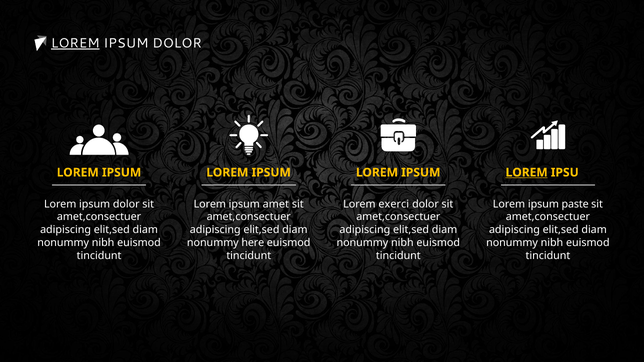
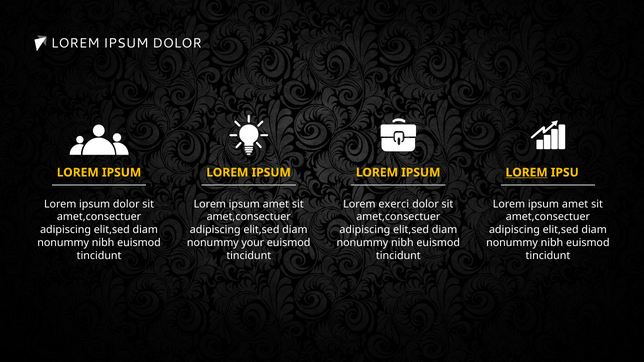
LOREM underline: present -> none (75, 43)
paste: paste -> amet (575, 204)
here: here -> your (253, 243)
